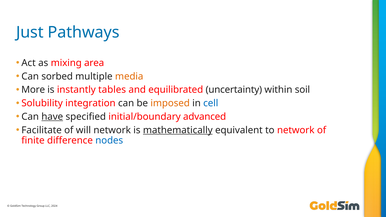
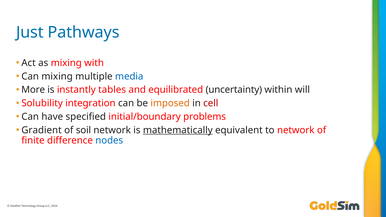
area: area -> with (94, 63)
Can sorbed: sorbed -> mixing (57, 76)
media colour: orange -> blue (129, 76)
soil: soil -> will (302, 90)
cell colour: blue -> red (211, 103)
have underline: present -> none (52, 117)
advanced: advanced -> problems (205, 117)
Facilitate: Facilitate -> Gradient (42, 130)
will: will -> soil (83, 130)
